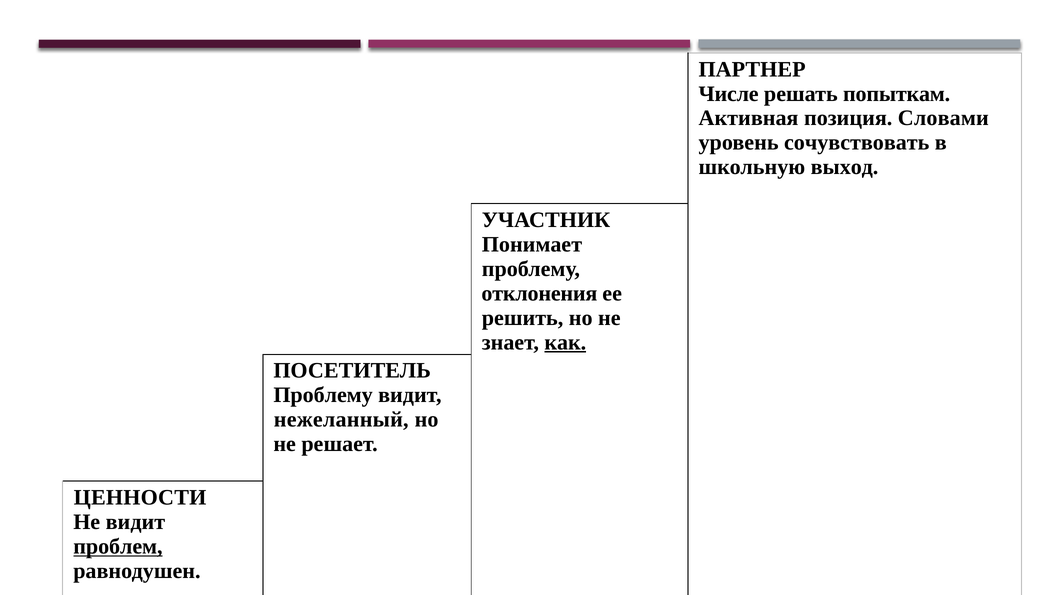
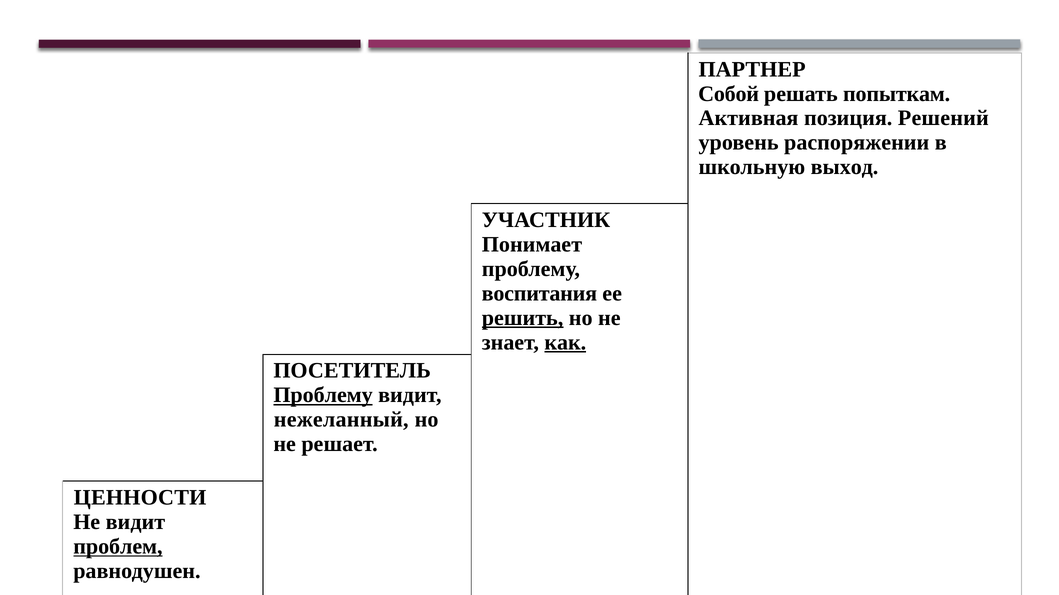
Числе: Числе -> Собой (729, 94)
Словами: Словами -> Решений (943, 118)
сочувствовать: сочувствовать -> распоряжении (857, 143)
отклонения: отклонения -> воспитания (539, 294)
решить underline: none -> present (523, 318)
Проблему underline: none -> present (323, 396)
